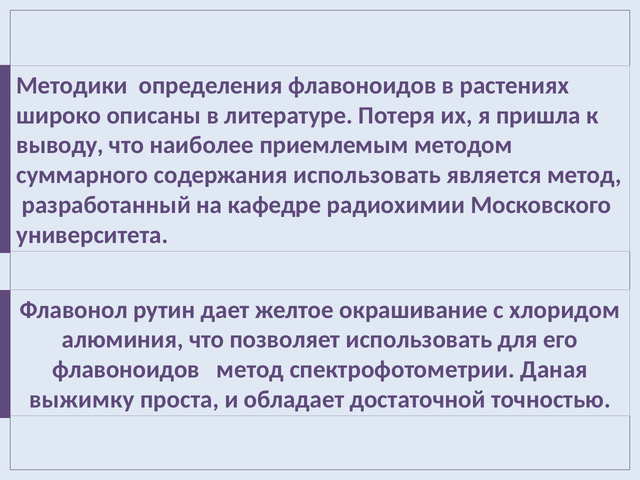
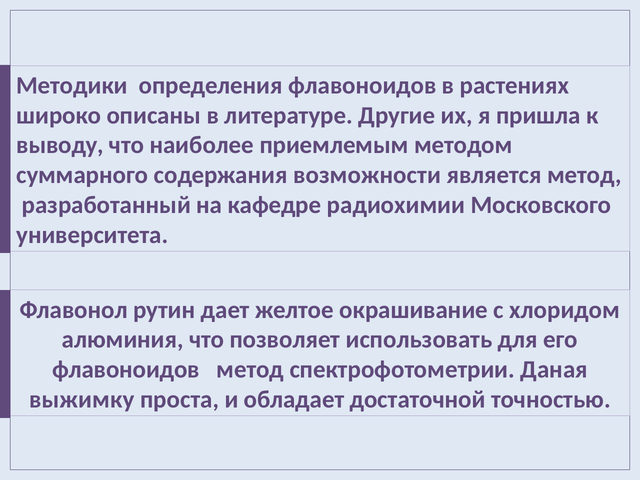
Потеря: Потеря -> Другие (397, 115)
содержания использовать: использовать -> возможности (367, 175)
